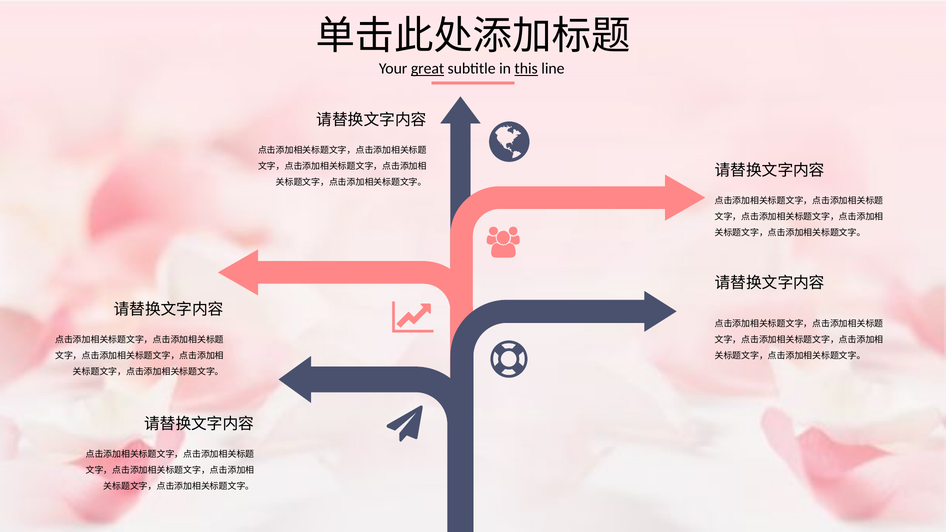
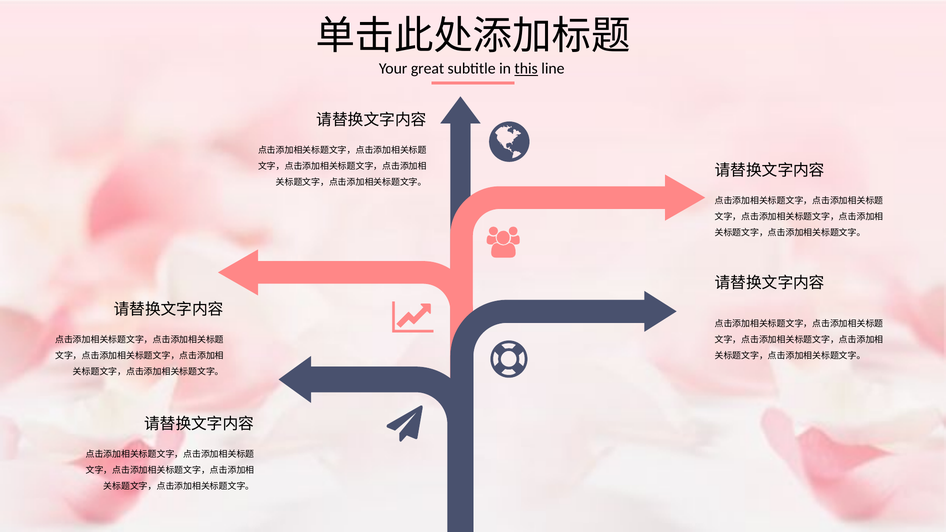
great underline: present -> none (428, 69)
